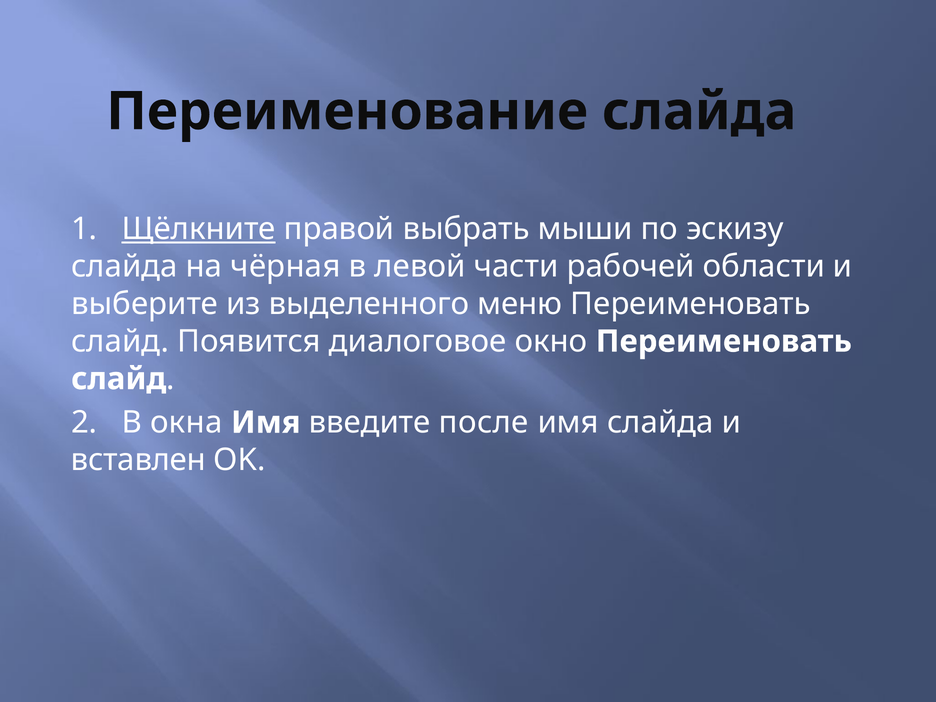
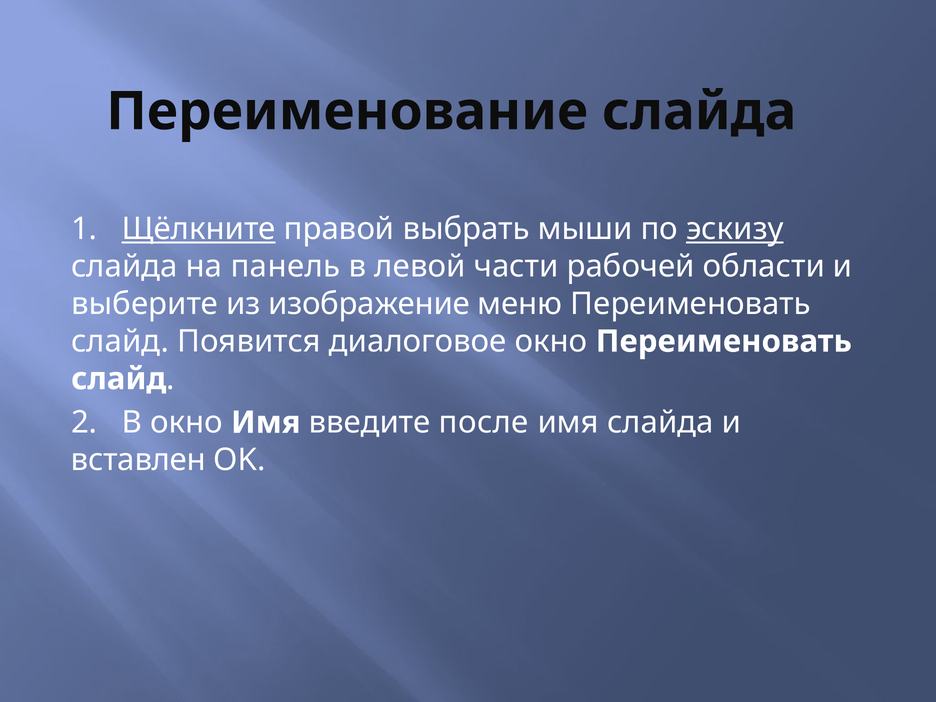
эскизу underline: none -> present (735, 229)
чёрная: чёрная -> панель (285, 267)
выделенного: выделенного -> изображение (369, 304)
В окна: окна -> окно (186, 423)
